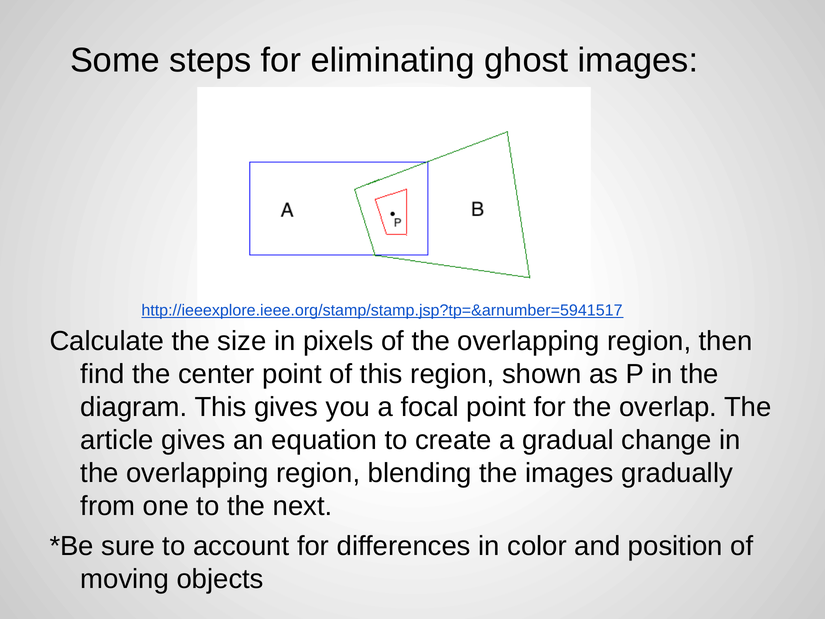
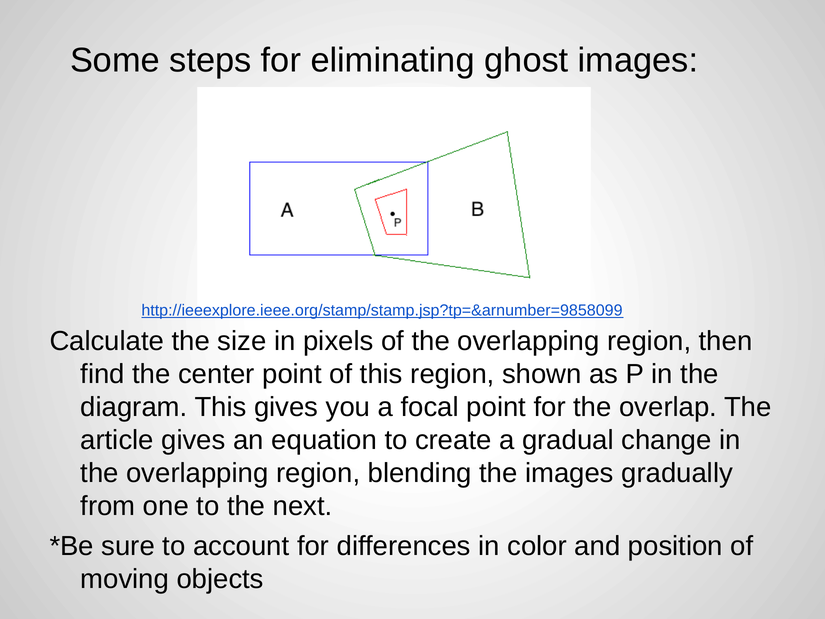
http://ieeexplore.ieee.org/stamp/stamp.jsp?tp=&arnumber=5941517: http://ieeexplore.ieee.org/stamp/stamp.jsp?tp=&arnumber=5941517 -> http://ieeexplore.ieee.org/stamp/stamp.jsp?tp=&arnumber=9858099 (382, 310)
